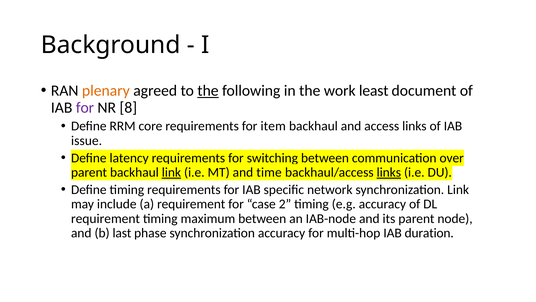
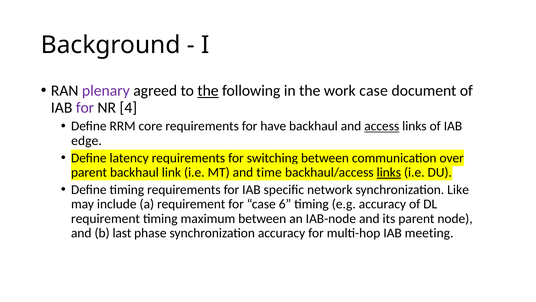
plenary colour: orange -> purple (106, 91)
work least: least -> case (374, 91)
8: 8 -> 4 (128, 108)
item: item -> have (273, 126)
access underline: none -> present (382, 126)
issue: issue -> edge (87, 140)
link underline: present -> none (171, 172)
synchronization Link: Link -> Like (458, 189)
2: 2 -> 6 (285, 204)
duration: duration -> meeting (429, 233)
